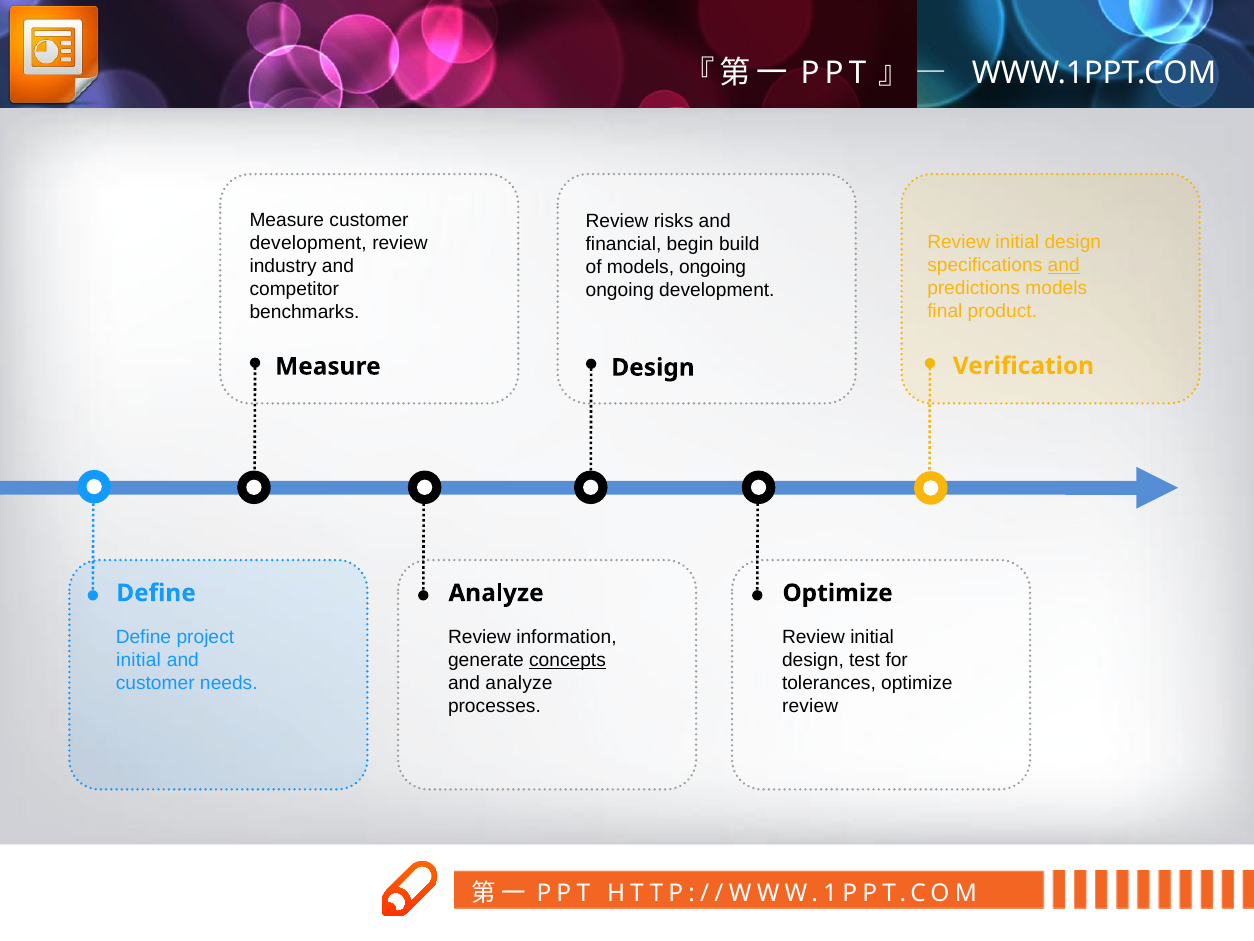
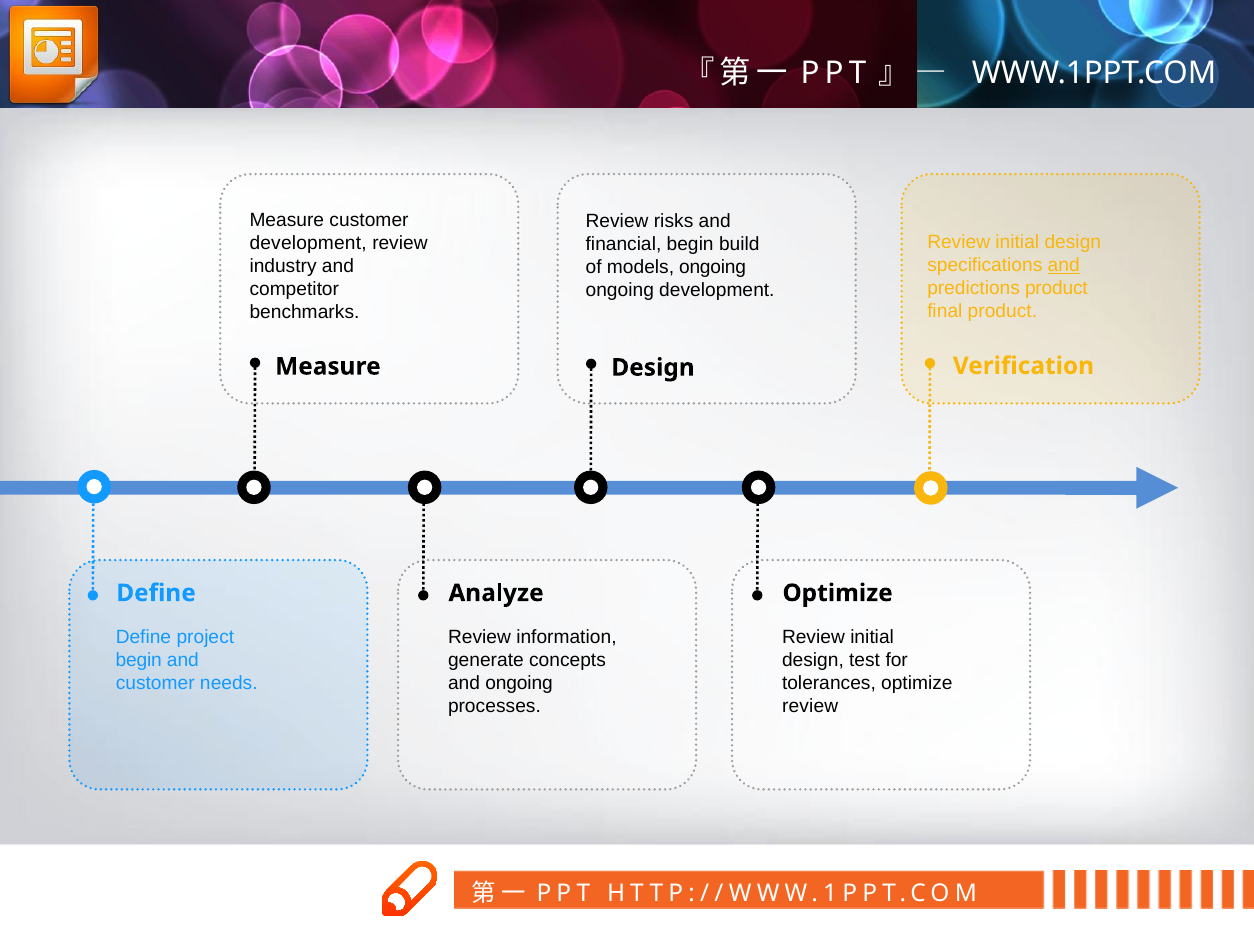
predictions models: models -> product (1056, 288)
initial: initial -> begin (139, 660)
concepts underline: present -> none (567, 660)
and analyze: analyze -> ongoing (519, 683)
